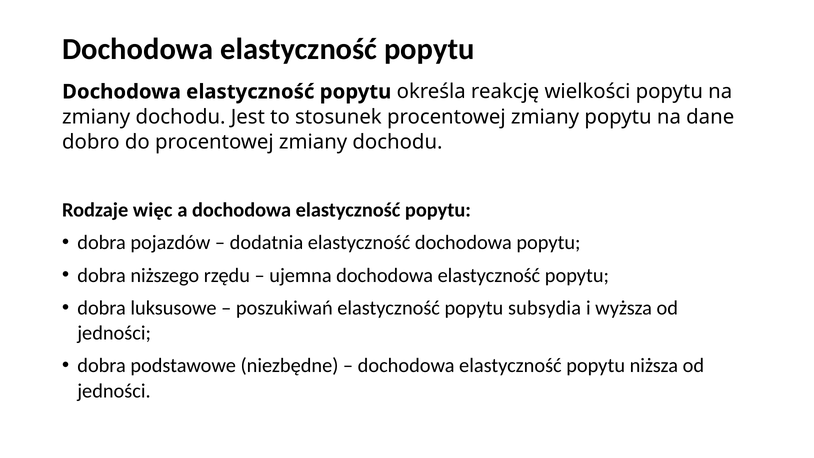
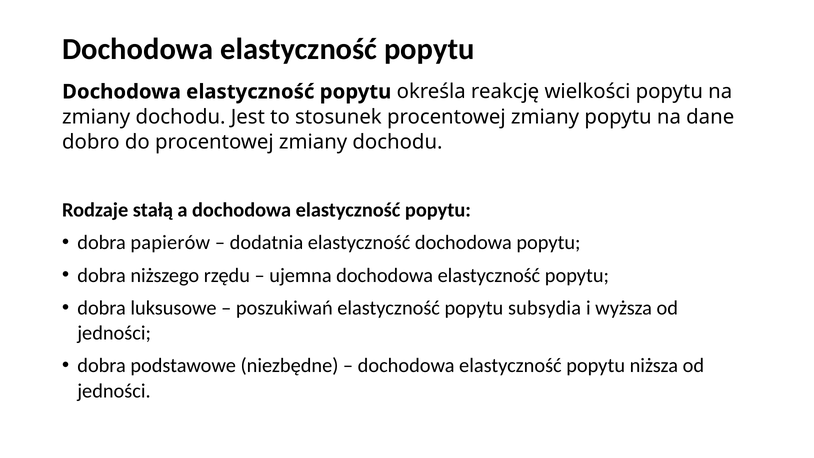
więc: więc -> stałą (153, 210)
pojazdów: pojazdów -> papierów (170, 243)
